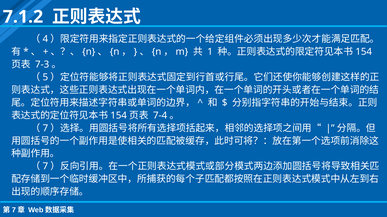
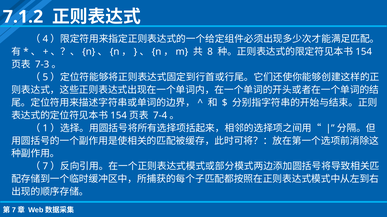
1: 1 -> 8 (210, 52)
7: 7 -> 1 (45, 129)
